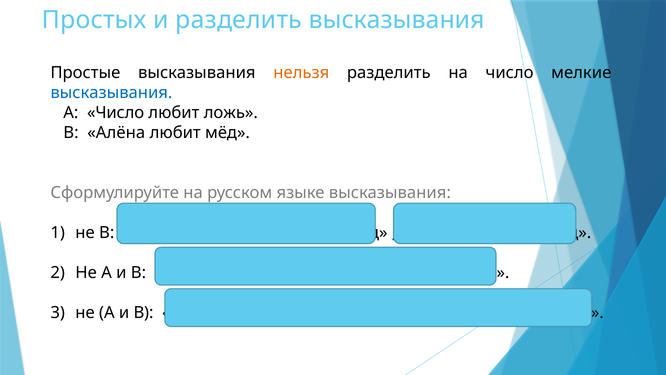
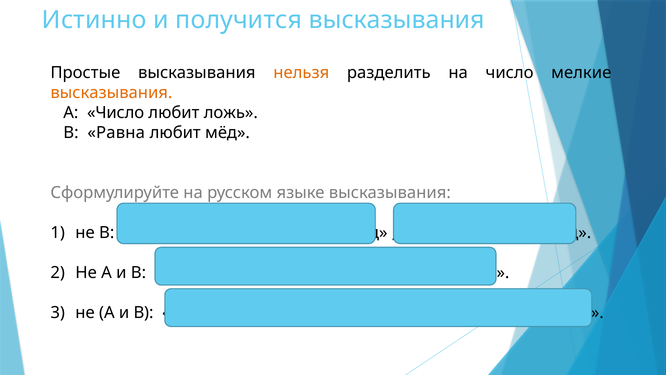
Простых: Простых -> Истинно (94, 20)
и разделить: разделить -> получится (239, 20)
высказывания colour: blue -> orange (111, 92)
Алёна: Алёна -> Равна (116, 132)
